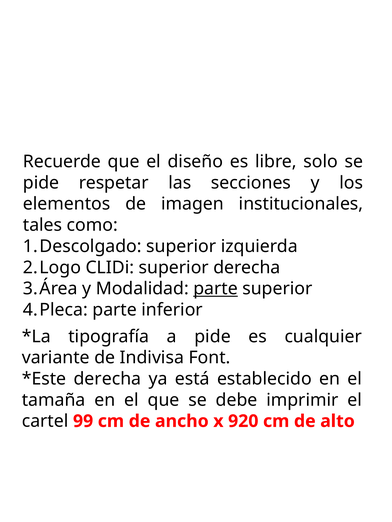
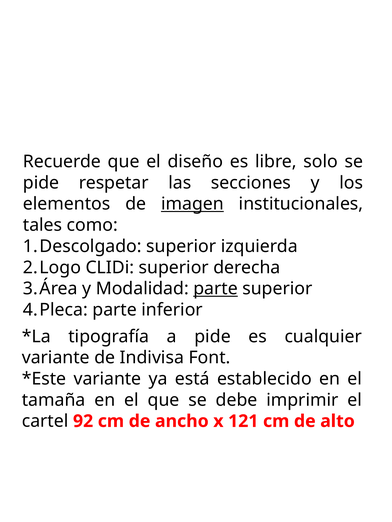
imagen underline: none -> present (192, 204)
derecha: derecha -> variante (107, 379)
99: 99 -> 92 (83, 422)
920: 920 -> 121 (243, 422)
